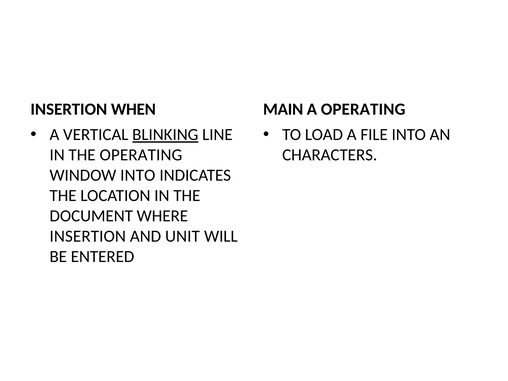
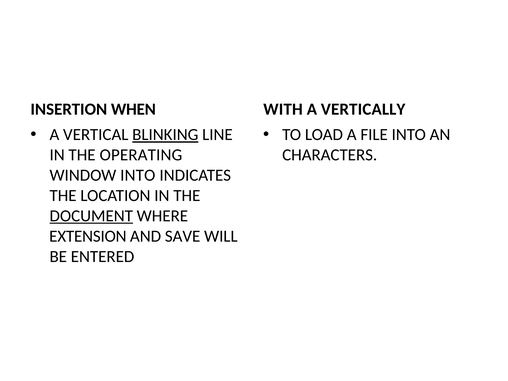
MAIN: MAIN -> WITH (283, 109)
A OPERATING: OPERATING -> VERTICALLY (363, 109)
DOCUMENT underline: none -> present (91, 216)
INSERTION: INSERTION -> EXTENSION (88, 236)
UNIT: UNIT -> SAVE (183, 236)
